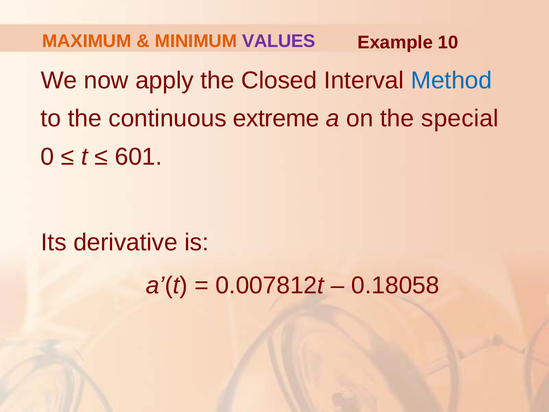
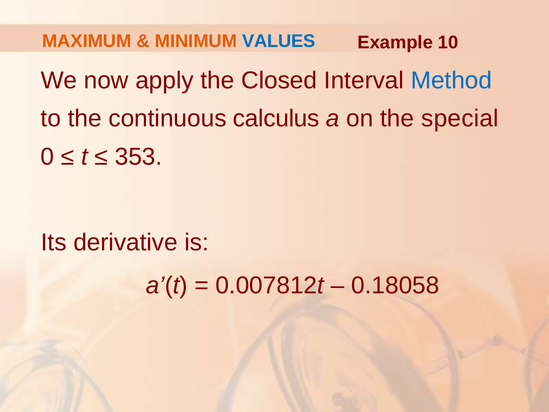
VALUES colour: purple -> blue (279, 41)
extreme: extreme -> calculus (276, 118)
601: 601 -> 353 (139, 157)
